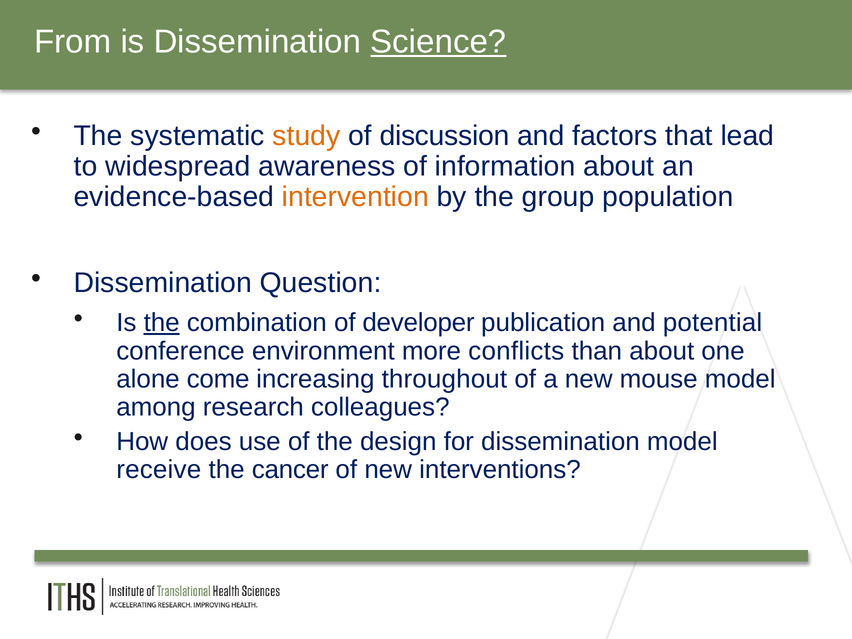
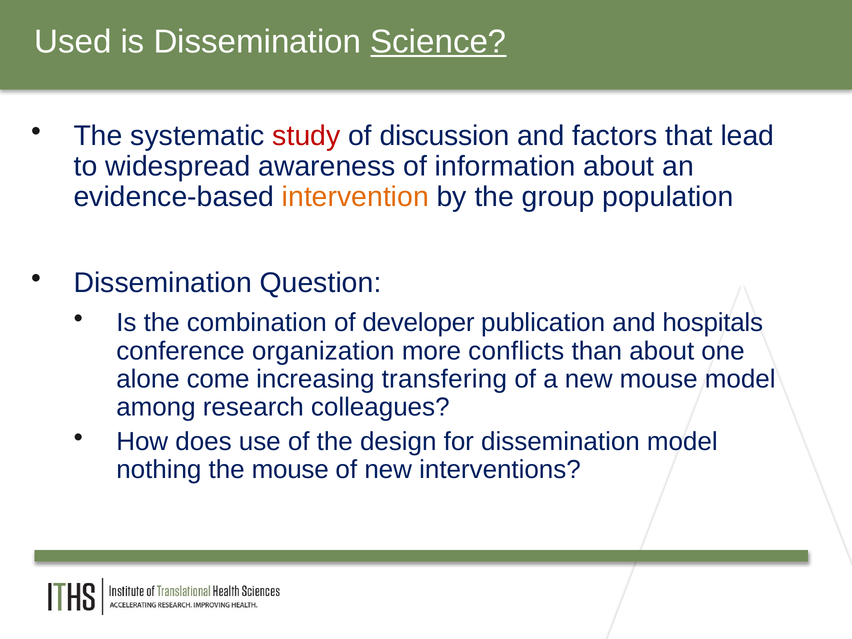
From: From -> Used (73, 42)
study colour: orange -> red (306, 136)
the underline: present -> none (162, 323)
potential: potential -> hospitals (713, 323)
environment: environment -> organization (323, 351)
throughout: throughout -> transfering (444, 379)
receive: receive -> nothing (159, 470)
the cancer: cancer -> mouse (290, 470)
